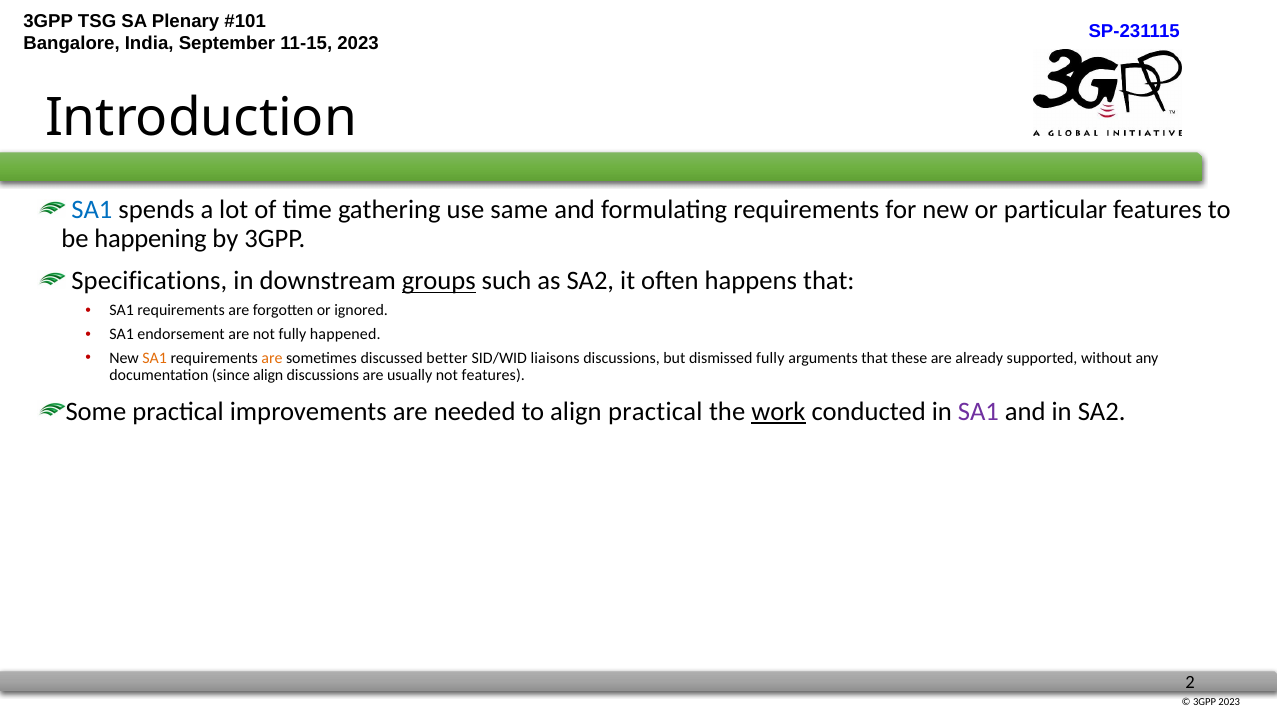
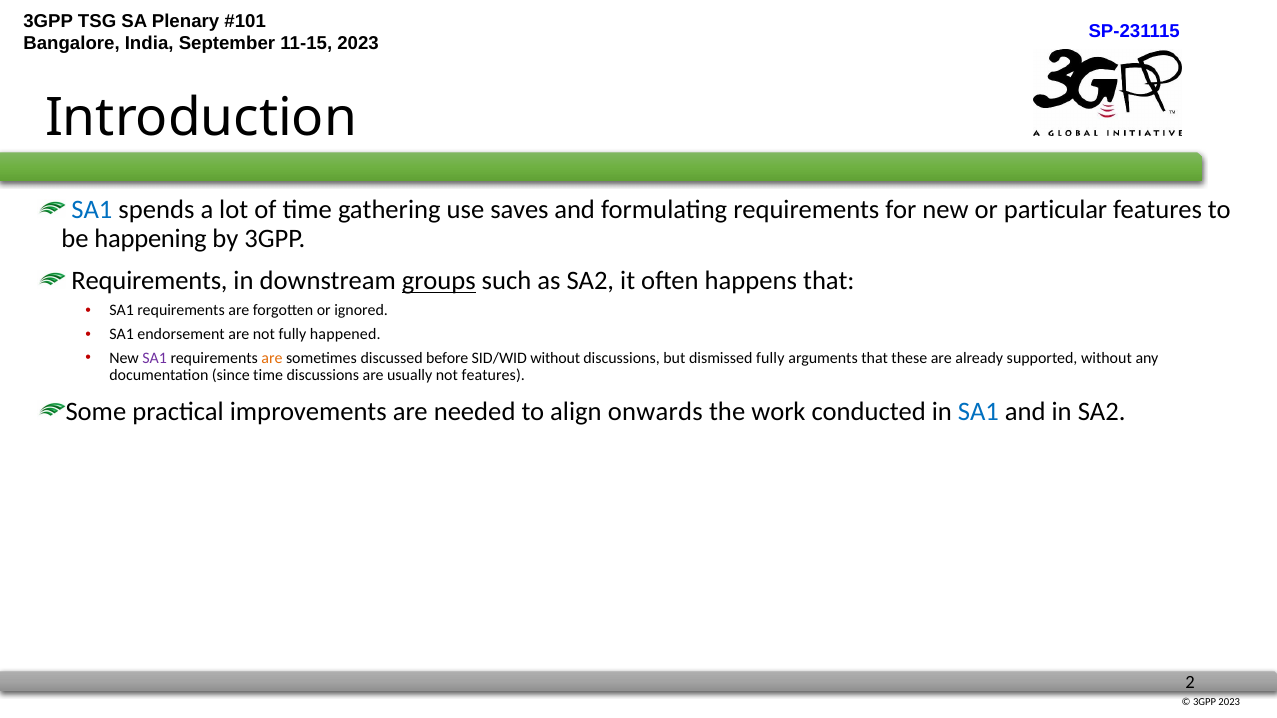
same: same -> saves (519, 210)
Specifications: Specifications -> Requirements (150, 281)
SA1 colour: orange -> purple (155, 358)
better: better -> before (447, 358)
SID/WID liaisons: liaisons -> without (555, 358)
since align: align -> time (268, 376)
align practical: practical -> onwards (655, 412)
work underline: present -> none (778, 412)
SA1 colour: purple -> blue (978, 412)
